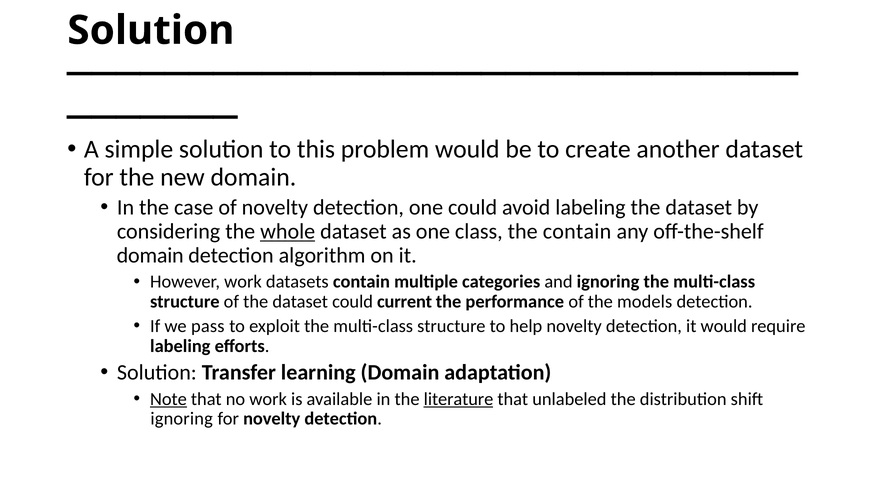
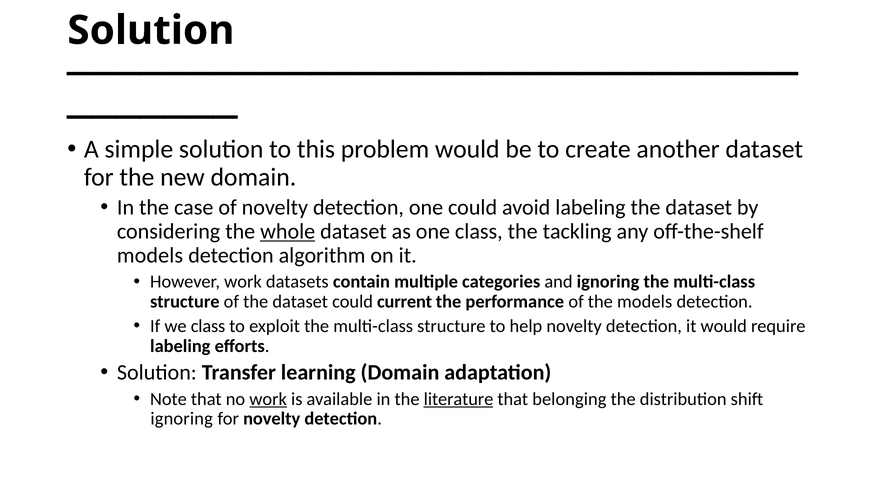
the contain: contain -> tackling (577, 231)
domain: domain -> models (150, 255)
we pass: pass -> class (208, 326)
Note underline: present -> none (168, 399)
work underline: none -> present (268, 399)
unlabeled: unlabeled -> belonging (569, 399)
